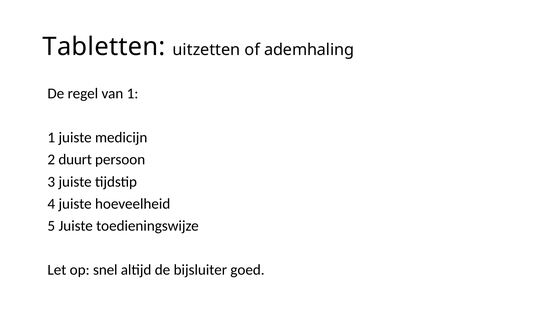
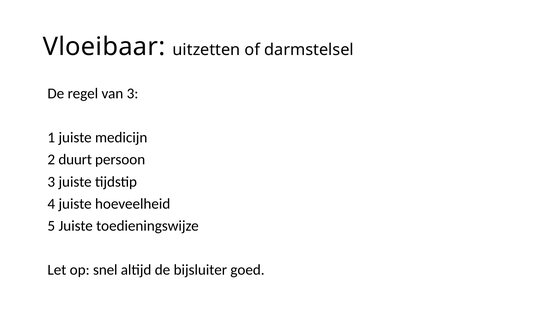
Tabletten: Tabletten -> Vloeibaar (104, 47)
ademhaling: ademhaling -> darmstelsel (309, 50)
van 1: 1 -> 3 (133, 94)
